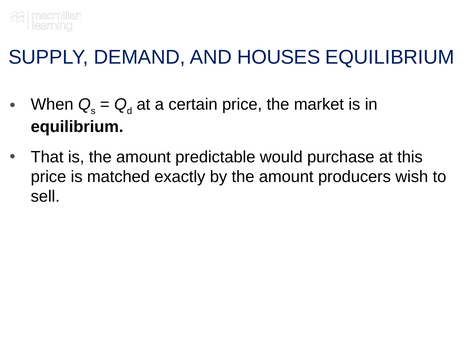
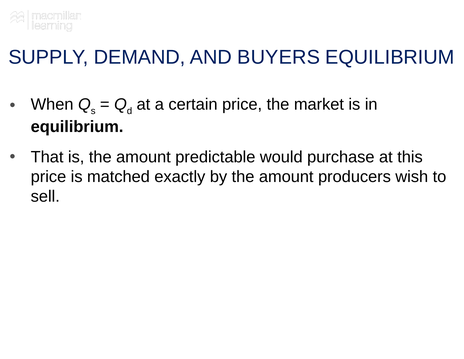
HOUSES: HOUSES -> BUYERS (279, 57)
